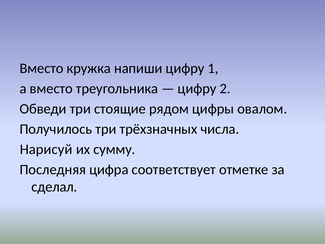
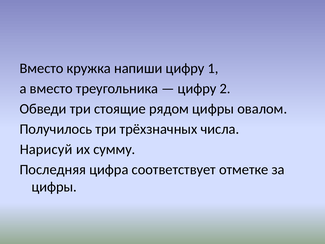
сделал: сделал -> цифры (54, 187)
